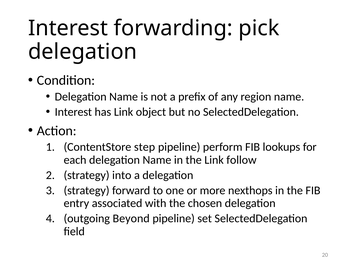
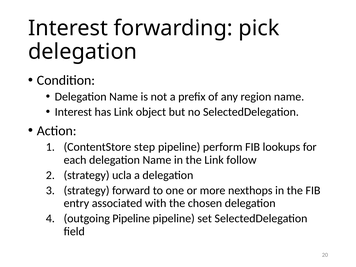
into: into -> ucla (122, 175)
outgoing Beyond: Beyond -> Pipeline (131, 219)
